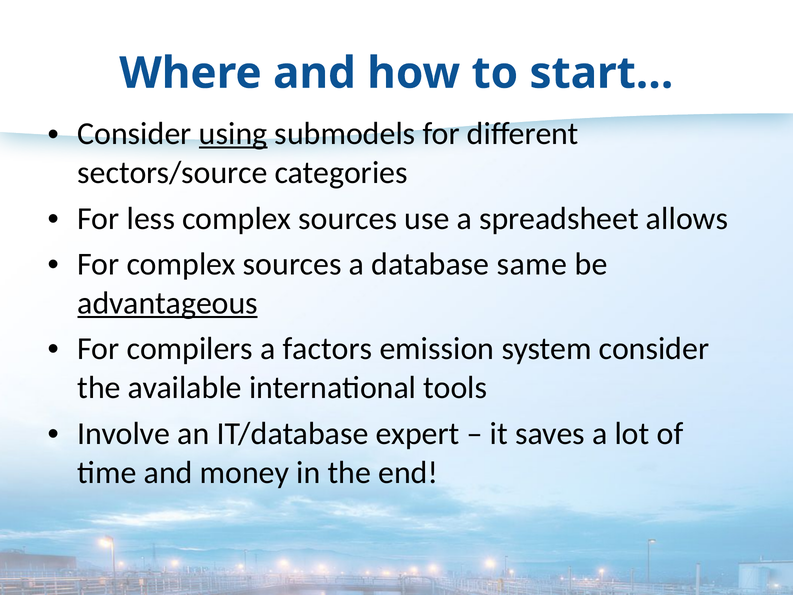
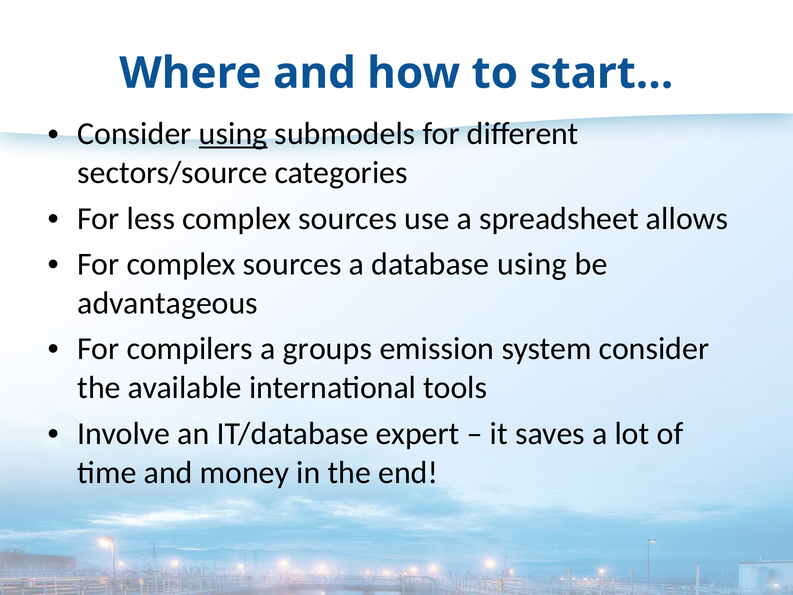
database same: same -> using (532, 264)
advantageous underline: present -> none (167, 303)
factors: factors -> groups (327, 349)
